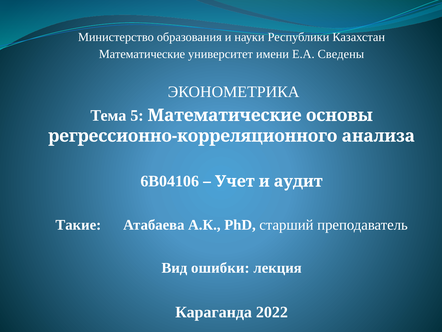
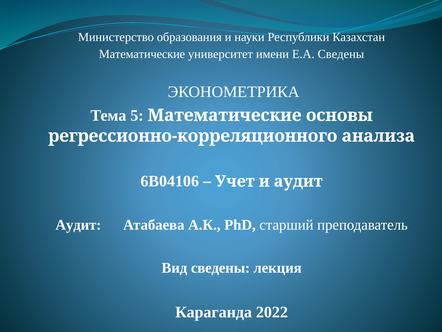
Такие: Такие -> Аудит (78, 225)
Вид ошибки: ошибки -> сведены (220, 268)
